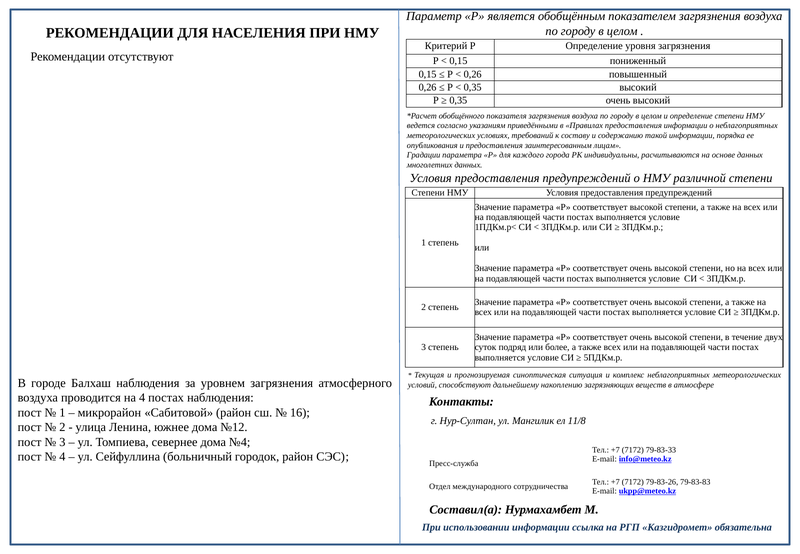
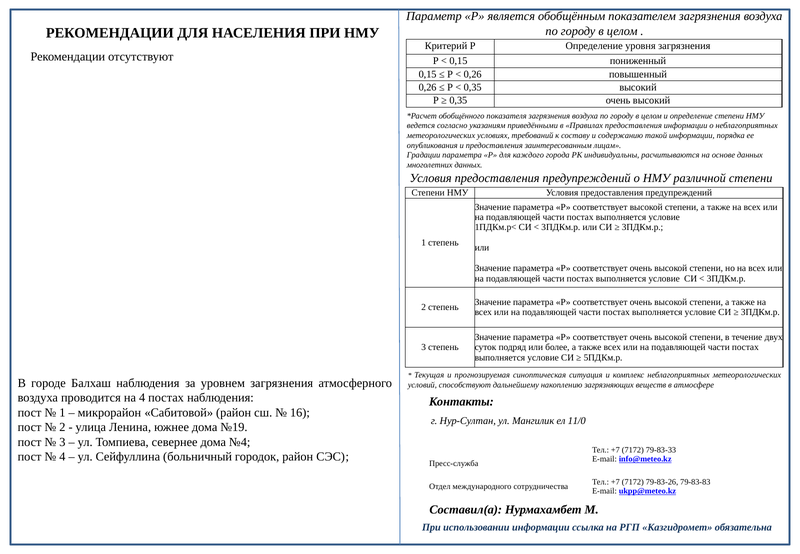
11/8: 11/8 -> 11/0 (577, 421)
№12: №12 -> №19 (234, 427)
